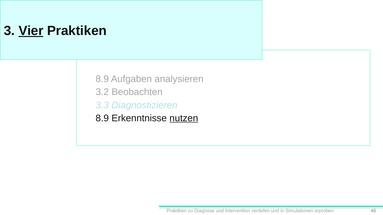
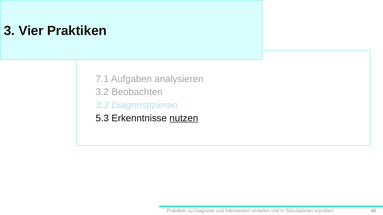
Vier underline: present -> none (31, 31)
8.9: 8.9 -> 7.1 (102, 79)
8.9: 8.9 -> 5.3 (102, 118)
